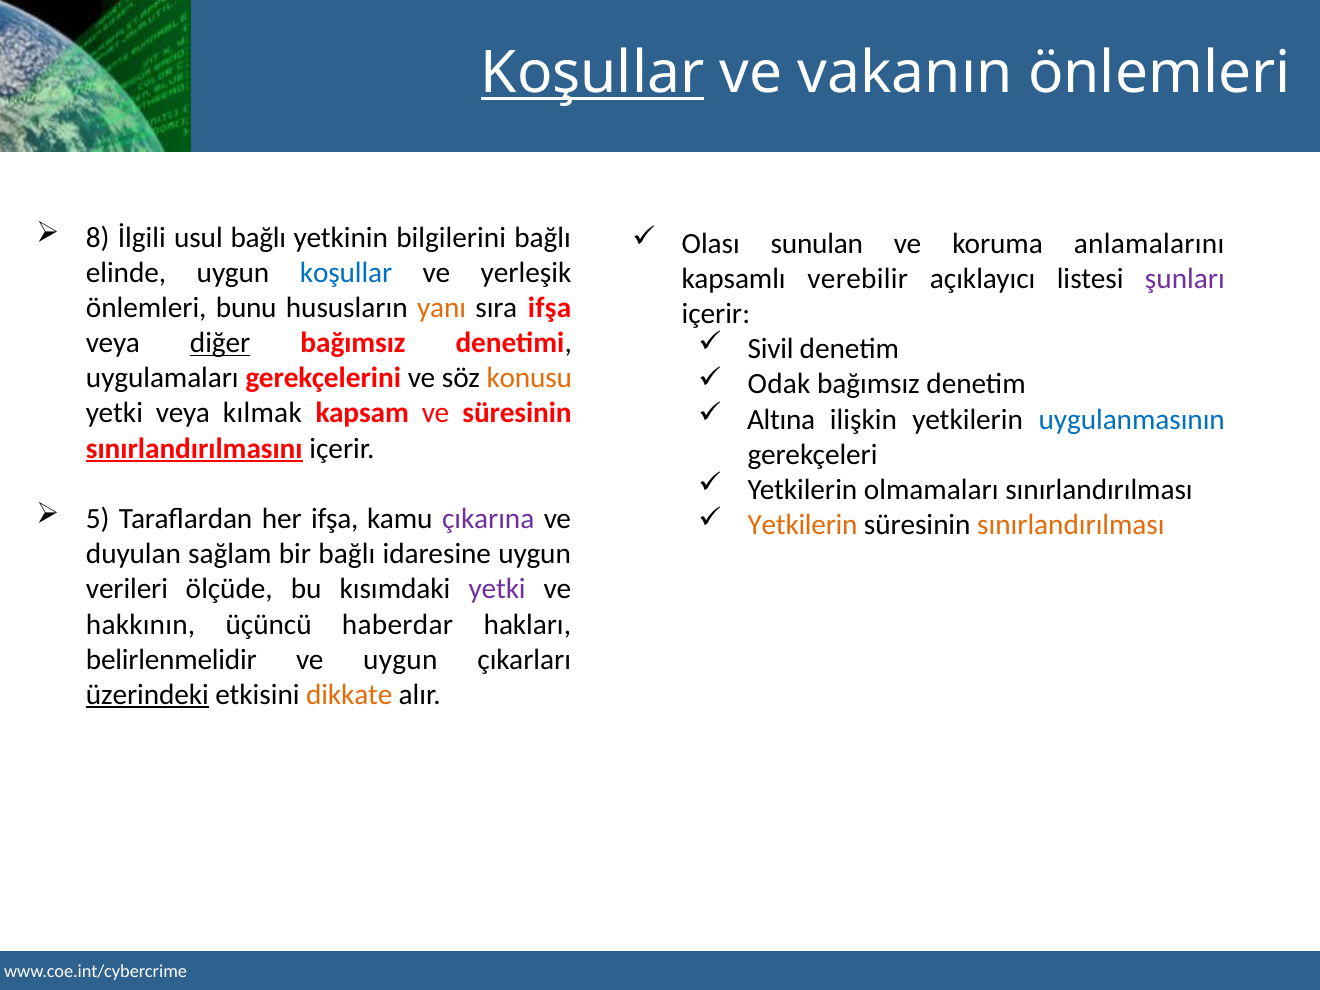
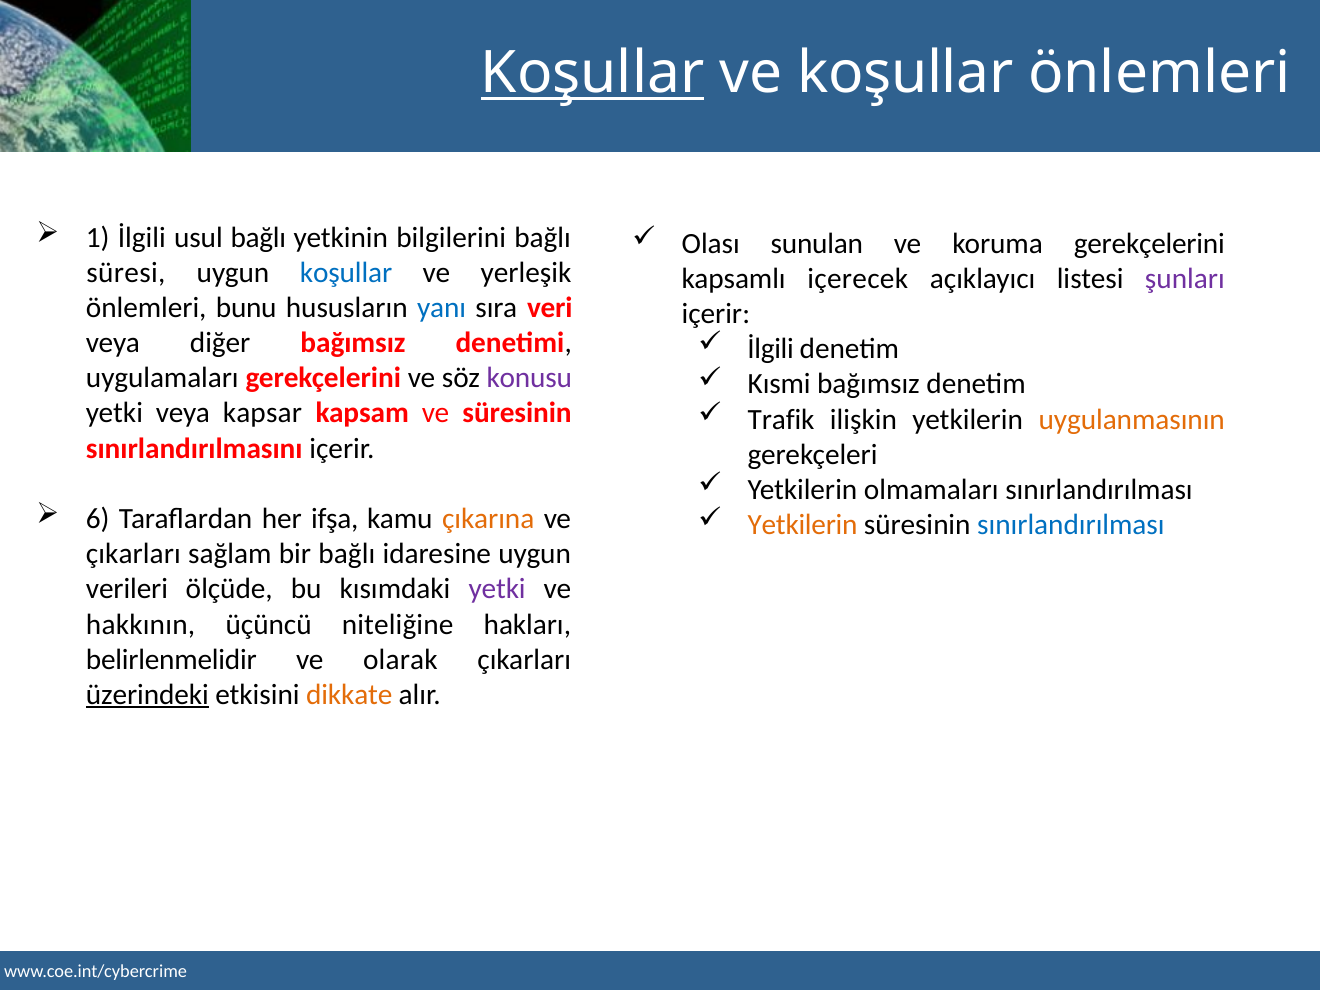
ve vakanın: vakanın -> koşullar (905, 73)
8: 8 -> 1 (98, 237)
koruma anlamalarını: anlamalarını -> gerekçelerini (1149, 244)
elinde: elinde -> süresi (126, 273)
verebilir: verebilir -> içerecek (858, 279)
yanı colour: orange -> blue (442, 308)
sıra ifşa: ifşa -> veri (550, 308)
diğer underline: present -> none (220, 343)
Sivil: Sivil -> İlgili (771, 349)
konusu colour: orange -> purple (529, 378)
Odak: Odak -> Kısmi (779, 384)
kılmak: kılmak -> kapsar (262, 413)
Altına: Altına -> Trafik (781, 419)
uygulanmasının colour: blue -> orange (1132, 419)
sınırlandırılmasını underline: present -> none (194, 448)
5: 5 -> 6 (98, 519)
çıkarına colour: purple -> orange (488, 519)
sınırlandırılması colour: orange -> blue (1071, 525)
duyulan: duyulan -> çıkarları (133, 554)
haberdar: haberdar -> niteliğine (398, 624)
ve uygun: uygun -> olarak (400, 660)
